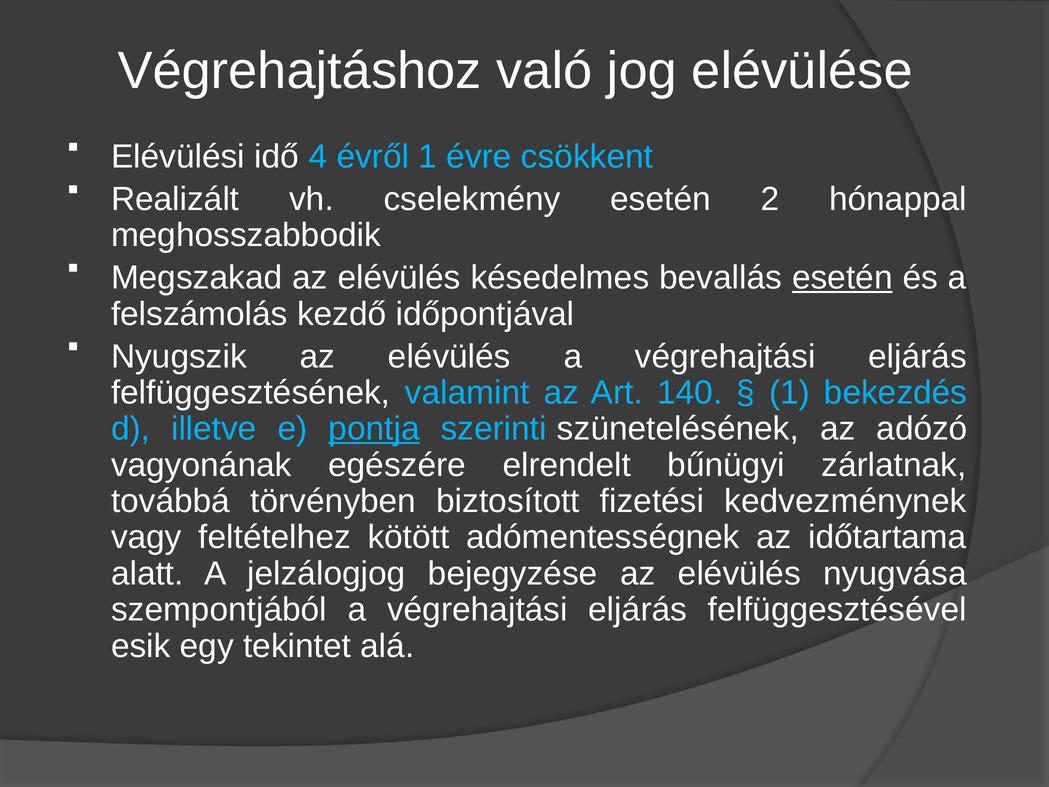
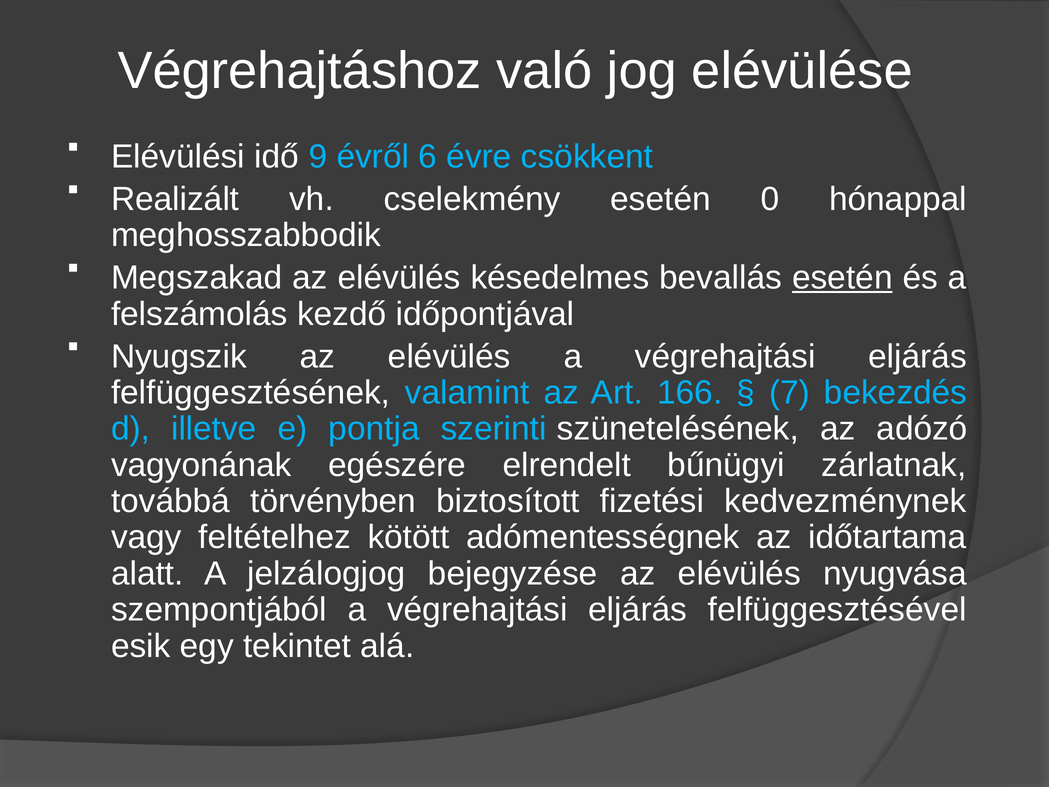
4: 4 -> 9 (318, 157)
évről 1: 1 -> 6 (428, 157)
2: 2 -> 0 (770, 199)
140: 140 -> 166 (690, 393)
1: 1 -> 7 (789, 393)
pontja underline: present -> none (374, 429)
